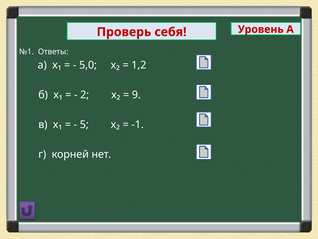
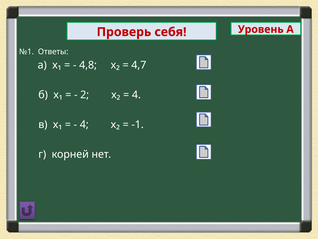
5,0: 5,0 -> 4,8 (88, 65)
1,2: 1,2 -> 4,7 (139, 65)
9: 9 -> 4 (136, 95)
5: 5 -> 4 (84, 124)
